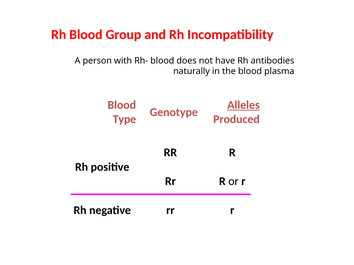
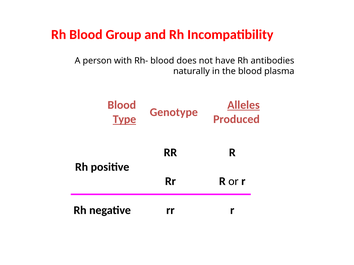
Type underline: none -> present (124, 119)
